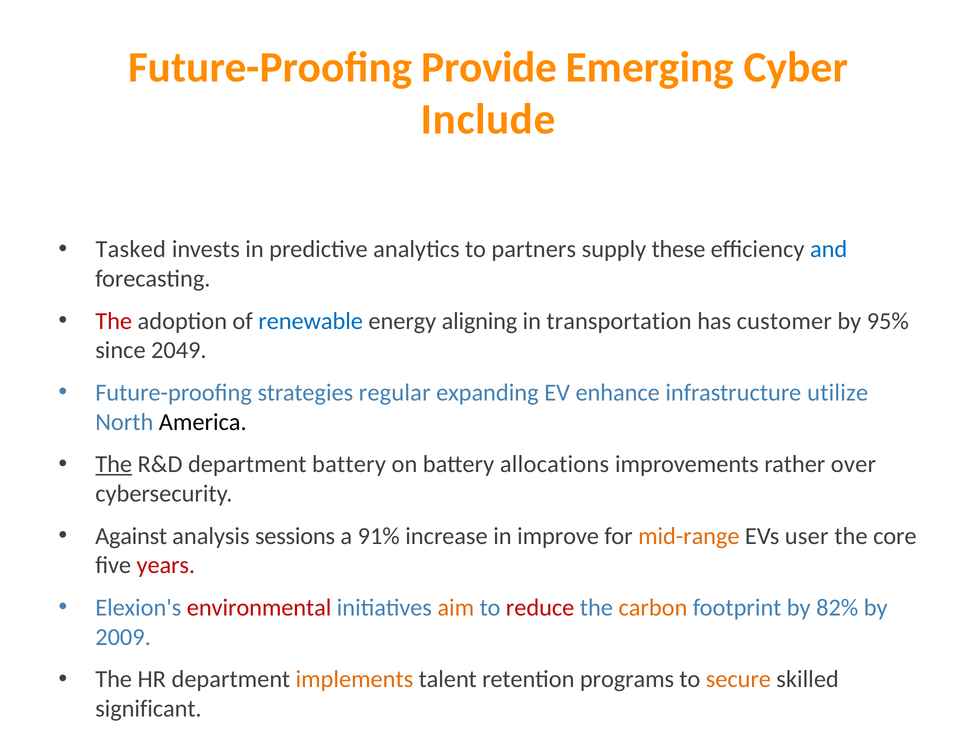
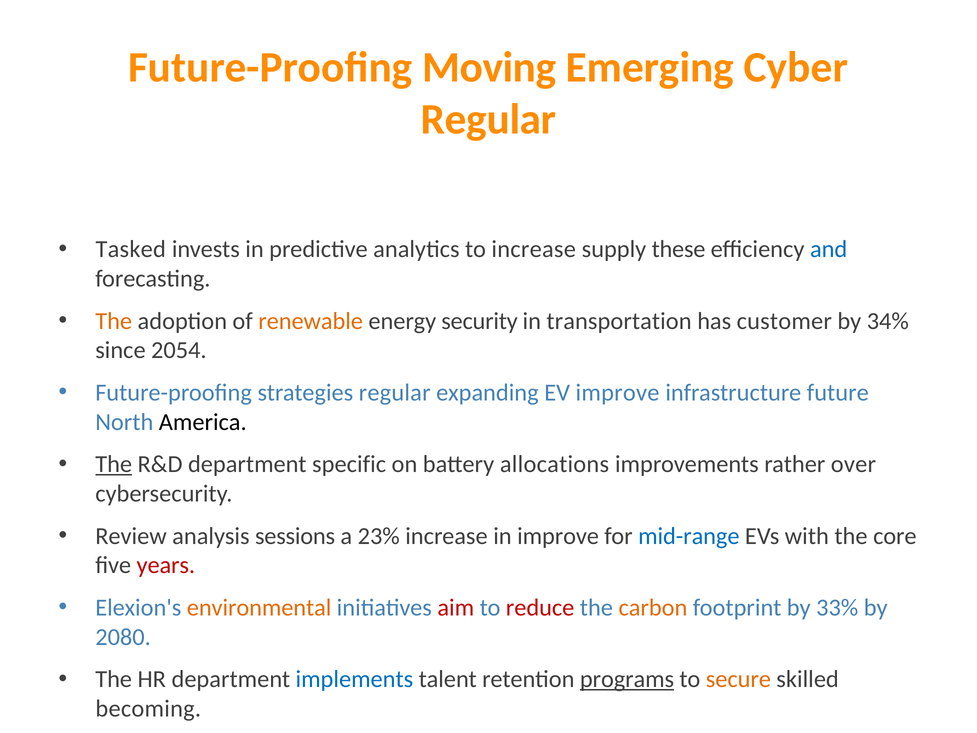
Provide: Provide -> Moving (489, 67)
Include: Include -> Regular (489, 119)
to partners: partners -> increase (534, 249)
The colour: red -> orange (114, 321)
renewable colour: blue -> orange (311, 321)
aligning: aligning -> security (480, 321)
95%: 95% -> 34% (888, 321)
2049: 2049 -> 2054 (179, 350)
EV enhance: enhance -> improve (618, 393)
utilize: utilize -> future (838, 393)
department battery: battery -> specific (349, 464)
Against: Against -> Review (131, 536)
91%: 91% -> 23% (379, 536)
mid-range colour: orange -> blue (689, 536)
user: user -> with (807, 536)
environmental colour: red -> orange (259, 608)
aim colour: orange -> red (456, 608)
82%: 82% -> 33% (837, 608)
2009: 2009 -> 2080 (123, 637)
implements colour: orange -> blue (354, 679)
programs underline: none -> present (627, 679)
significant: significant -> becoming (148, 708)
